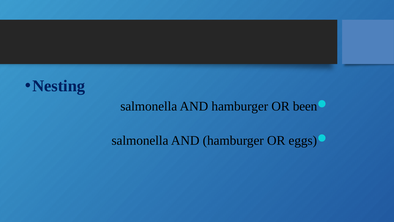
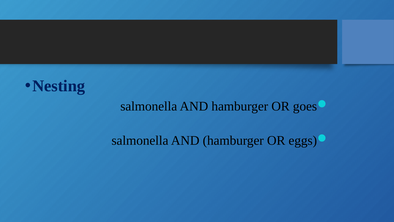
been: been -> goes (305, 106)
